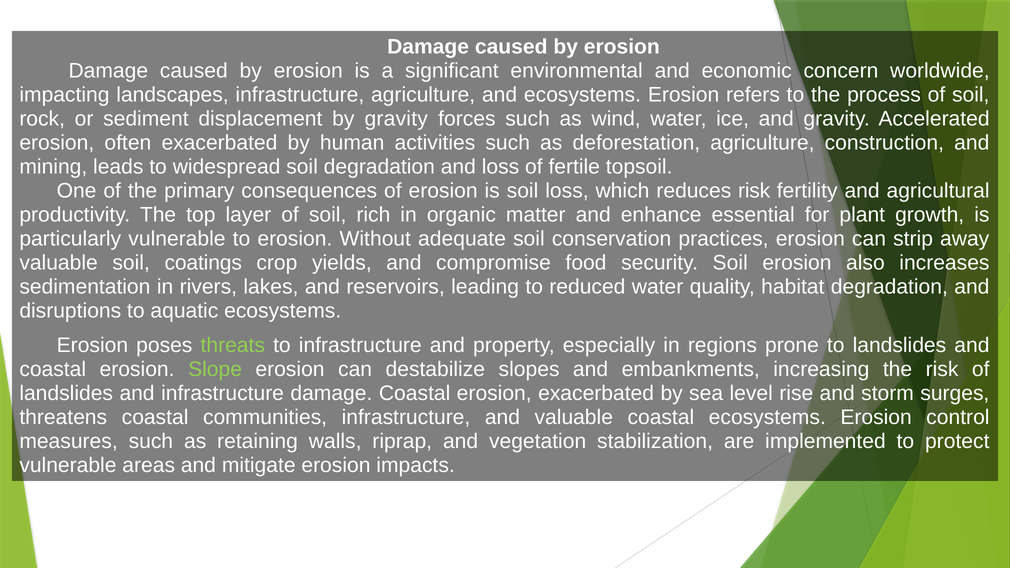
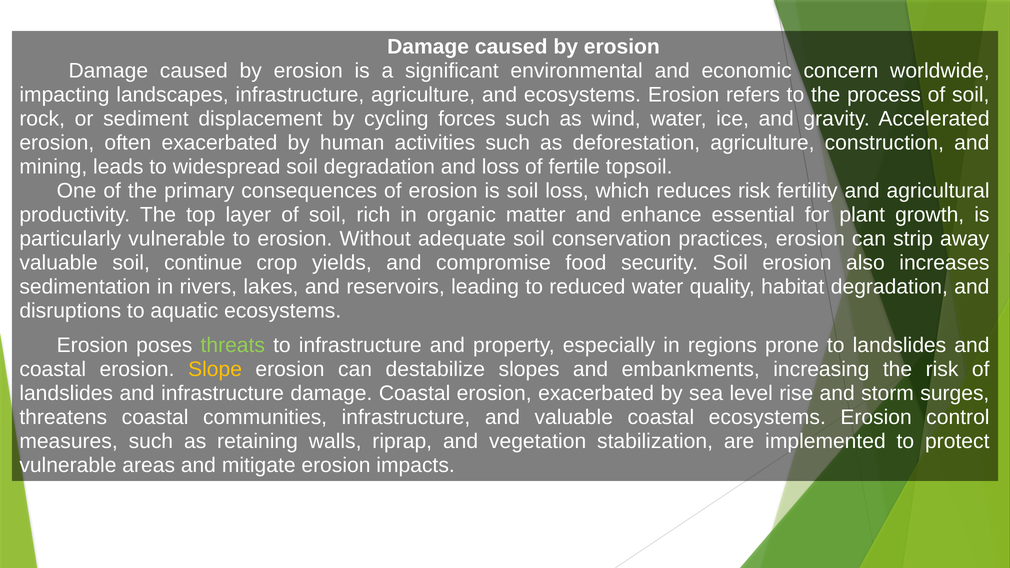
by gravity: gravity -> cycling (396, 119)
coatings: coatings -> continue (203, 263)
Slope colour: light green -> yellow (215, 370)
